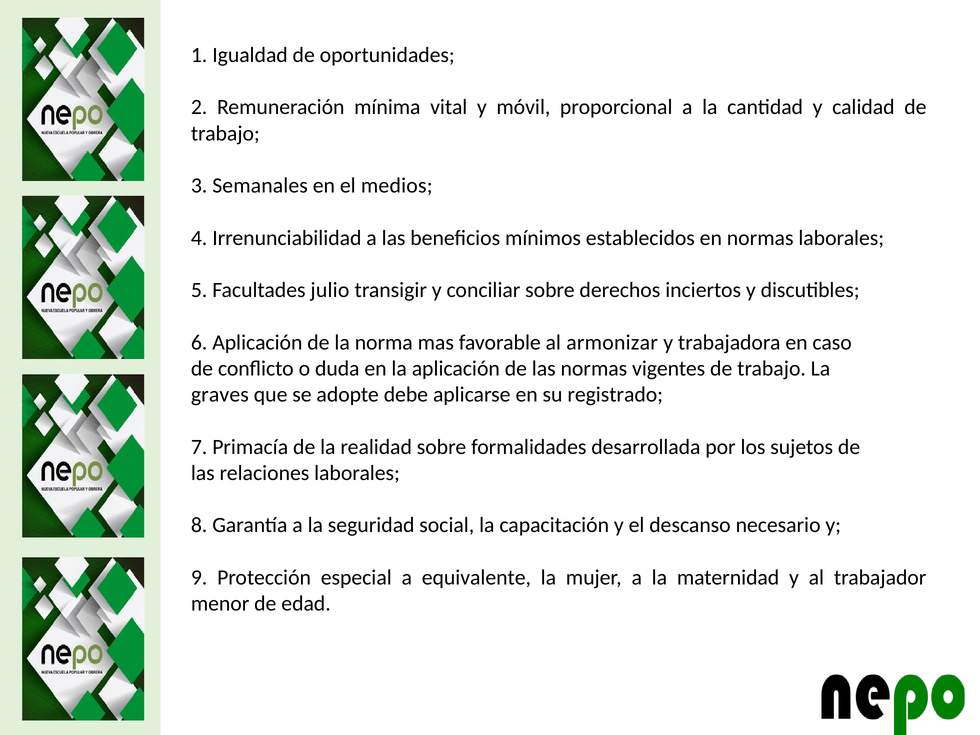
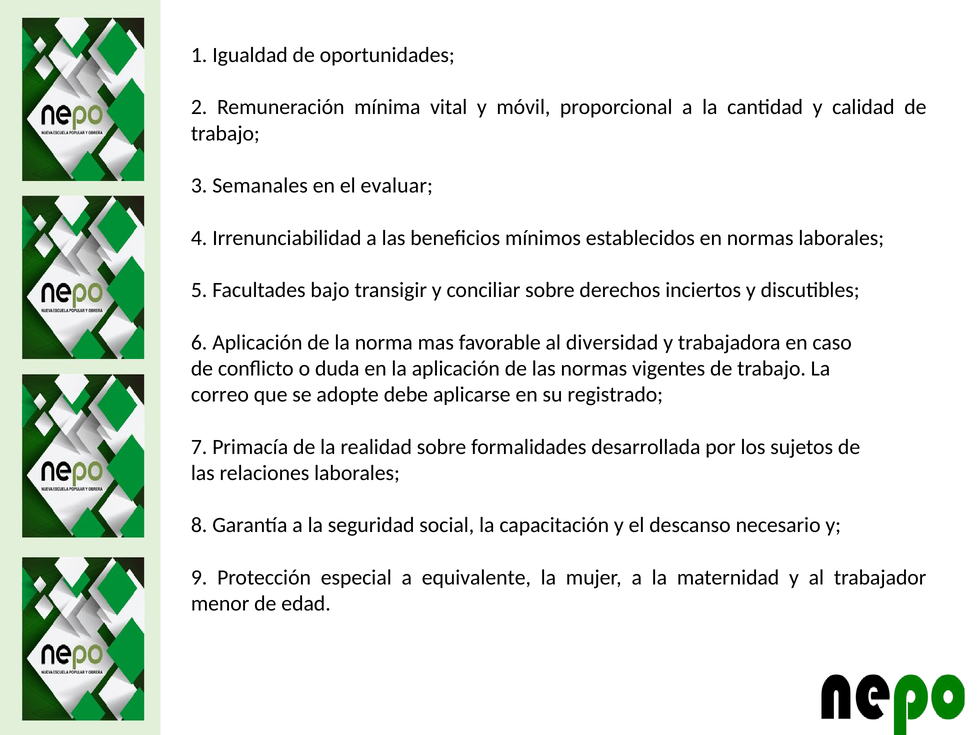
medios: medios -> evaluar (397, 186)
julio: julio -> bajo (330, 290)
armonizar: armonizar -> diversidad (612, 342)
graves: graves -> correo (220, 395)
